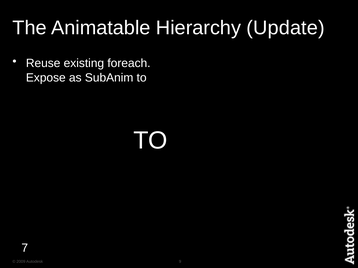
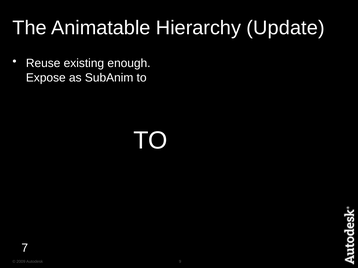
foreach: foreach -> enough (129, 63)
